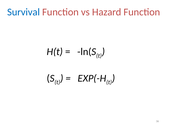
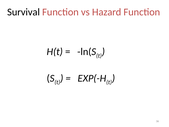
Survival colour: blue -> black (24, 12)
